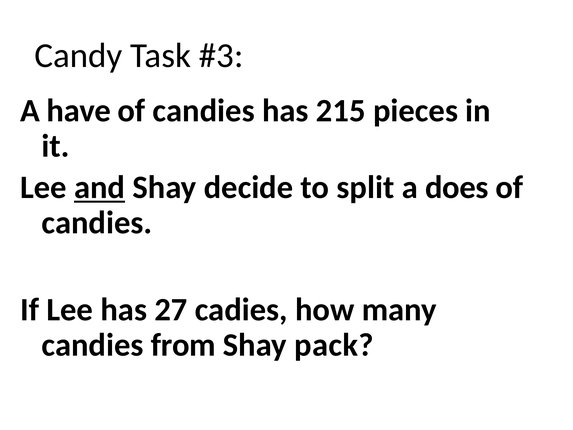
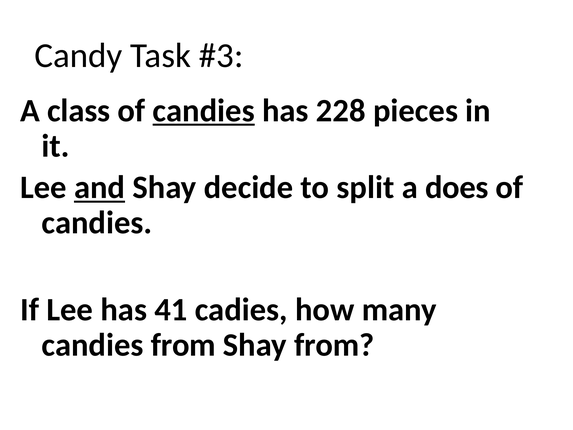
have: have -> class (79, 111)
candies underline: none -> present (204, 111)
215: 215 -> 228 (341, 111)
27: 27 -> 41 (171, 310)
Shay pack: pack -> from (334, 345)
